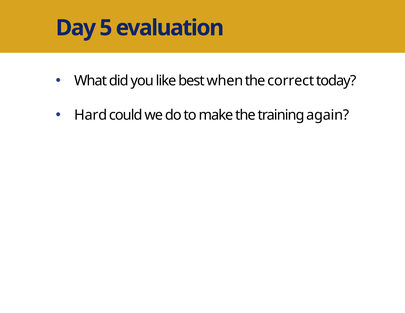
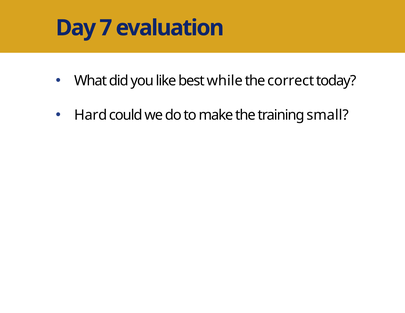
5: 5 -> 7 (106, 28)
when: when -> while (225, 81)
again: again -> small (328, 115)
